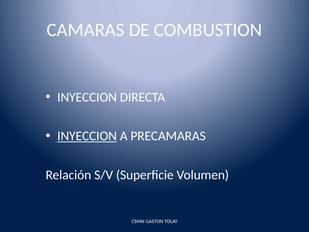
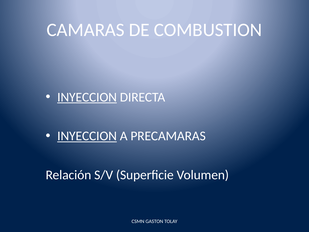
INYECCION underline: none -> present (87, 97)
